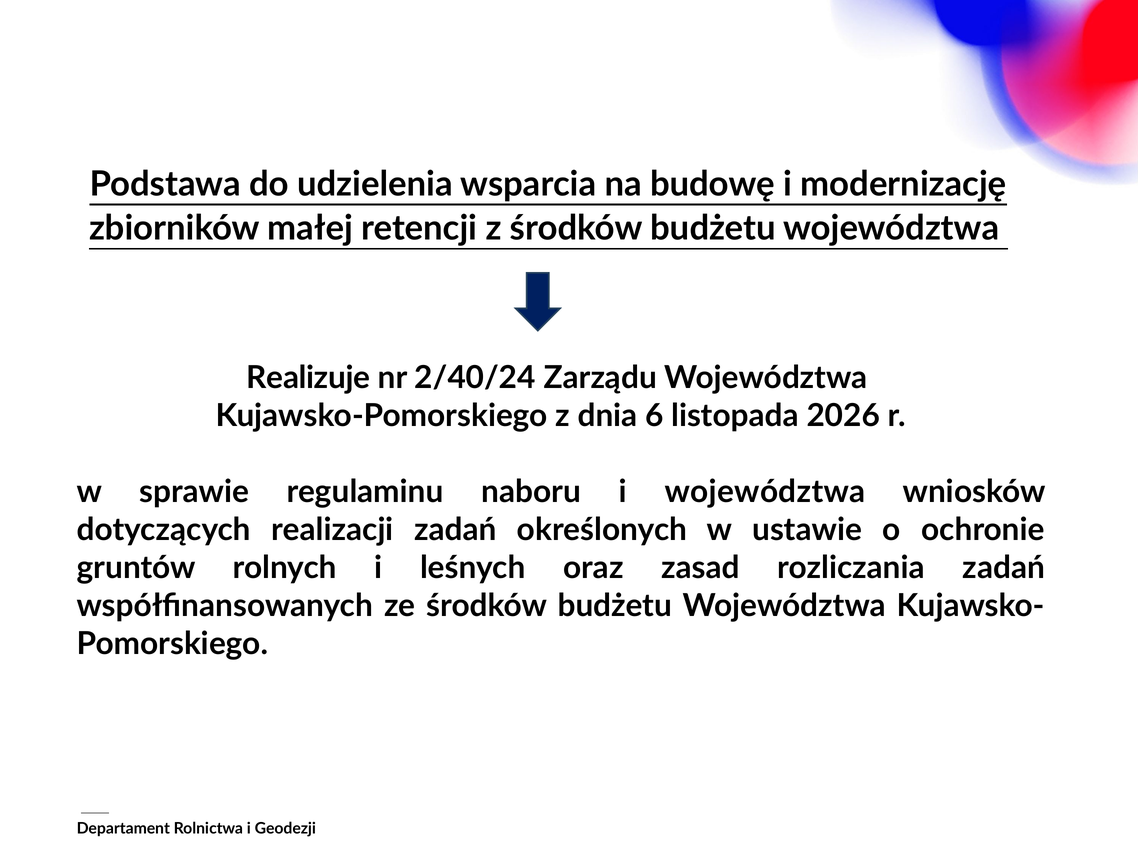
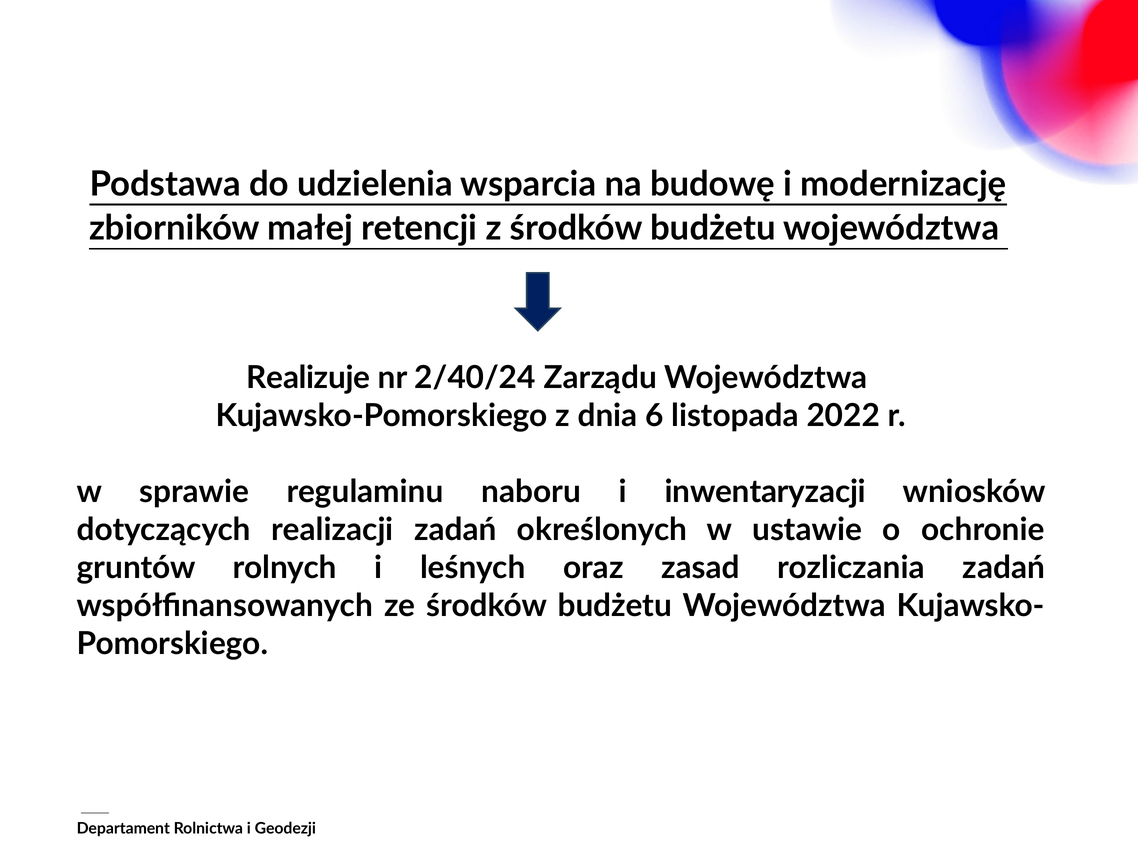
2026: 2026 -> 2022 (843, 416)
i województwa: województwa -> inwentaryzacji (765, 491)
